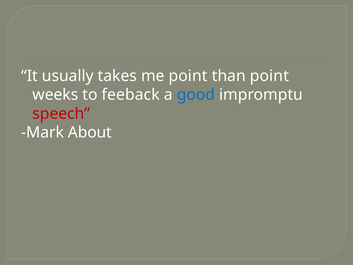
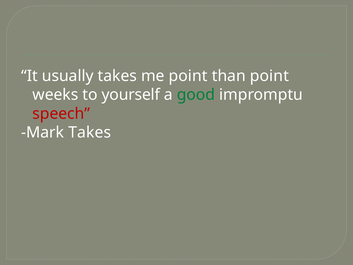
feeback: feeback -> yourself (131, 95)
good colour: blue -> green (196, 95)
Mark About: About -> Takes (90, 132)
